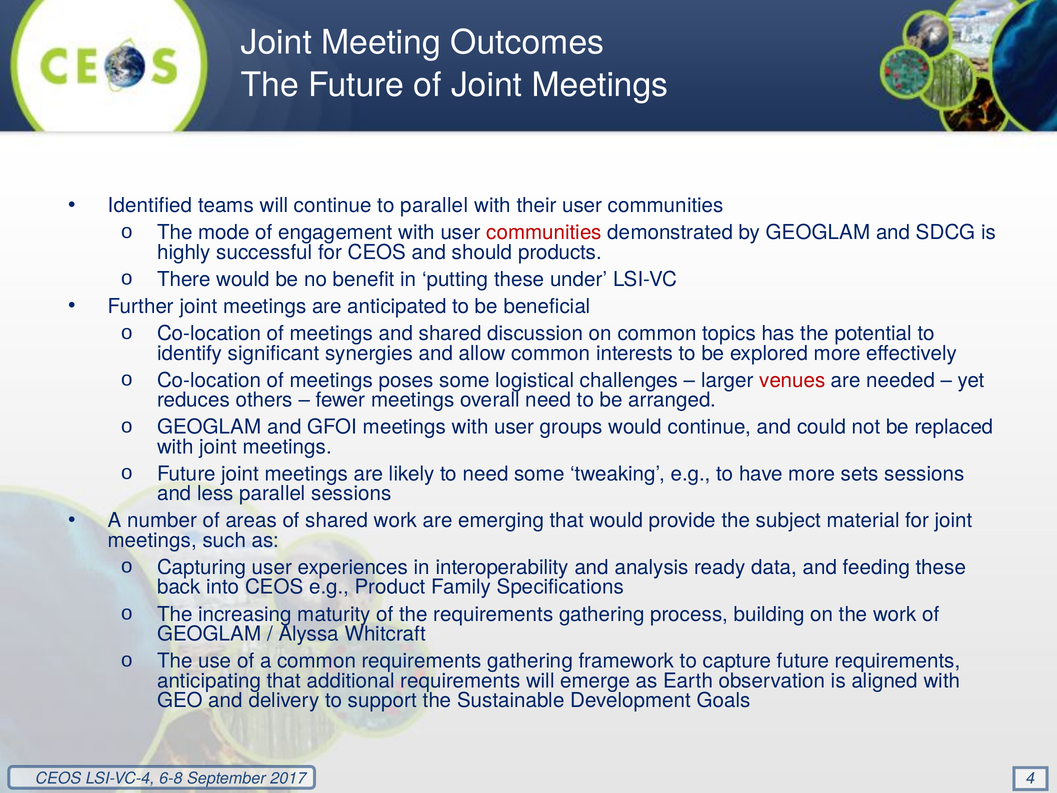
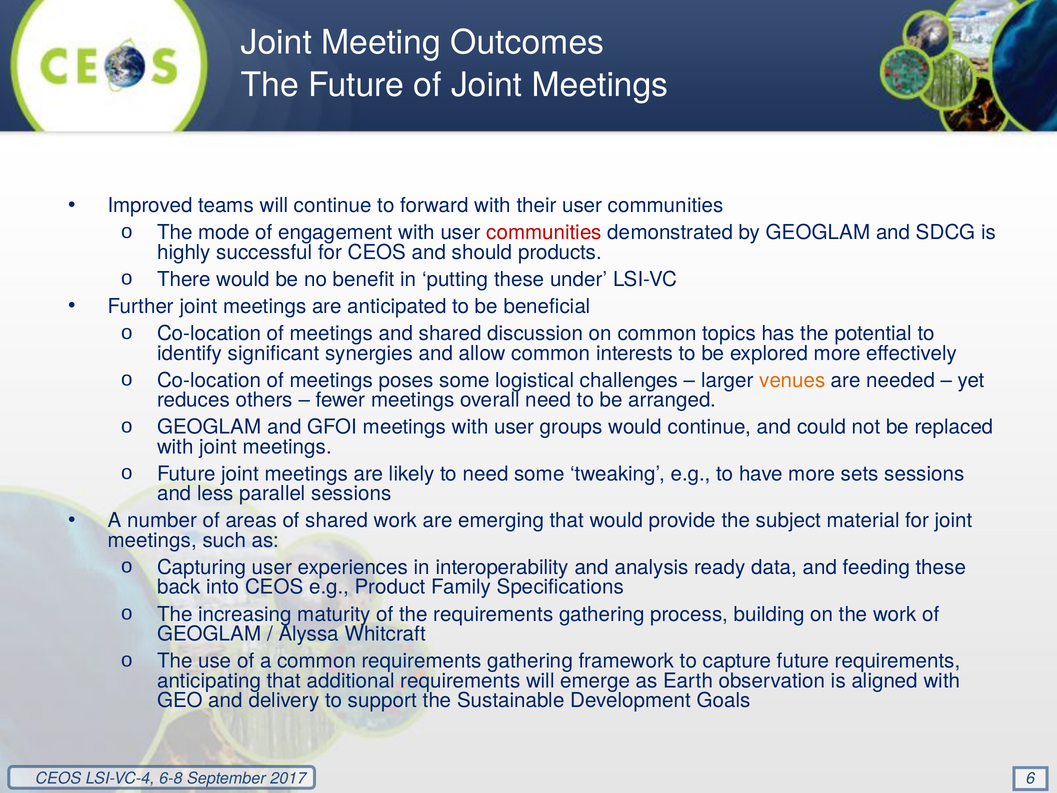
Identified: Identified -> Improved (150, 205)
to parallel: parallel -> forward (434, 205)
venues colour: red -> orange (792, 380)
4: 4 -> 6 (1031, 778)
